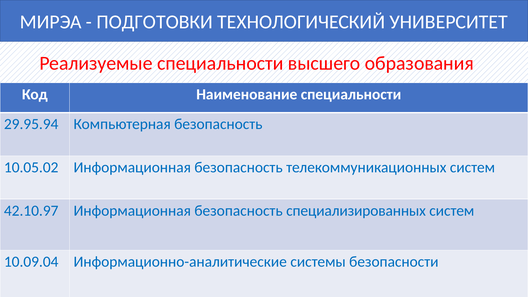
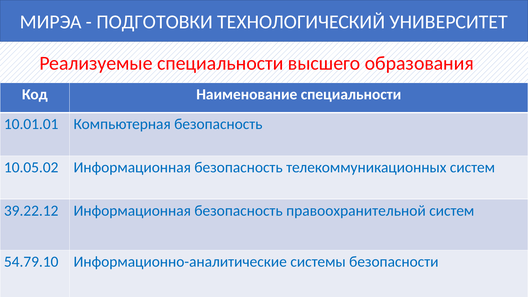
29.95.94: 29.95.94 -> 10.01.01 (31, 124)
42.10.97: 42.10.97 -> 39.22.12 (31, 211)
безопасность специализированных: специализированных -> правоохранительной (356, 211)
10.09.04: 10.09.04 -> 54.79.10 (31, 262)
